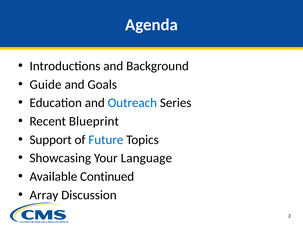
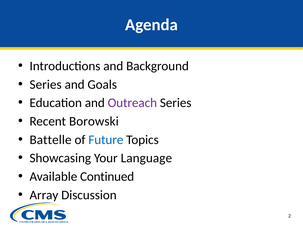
Guide: Guide -> Series (46, 84)
Outreach colour: blue -> purple (132, 103)
Blueprint: Blueprint -> Borowski (94, 121)
Support: Support -> Battelle (51, 139)
